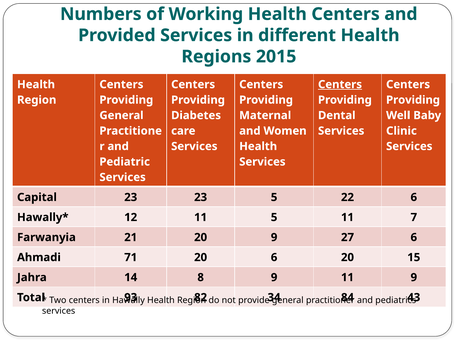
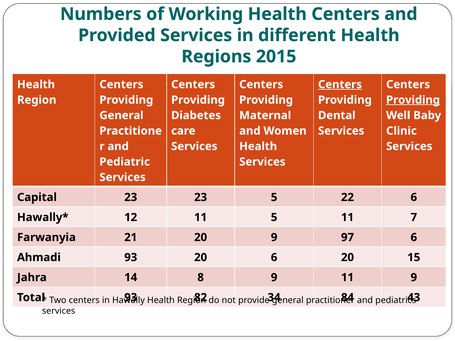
Providing underline: none -> present (413, 100)
27: 27 -> 97 (348, 238)
Ahmadi 71: 71 -> 93 (131, 258)
